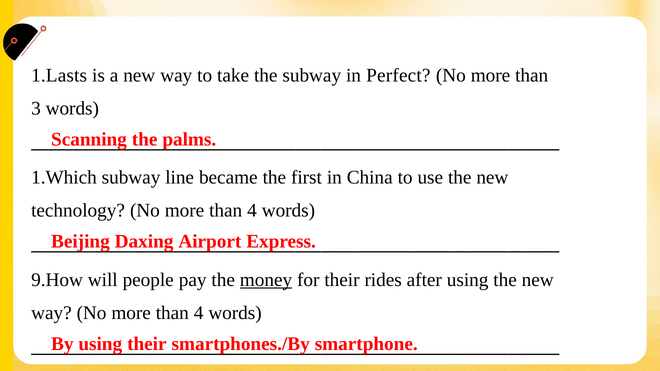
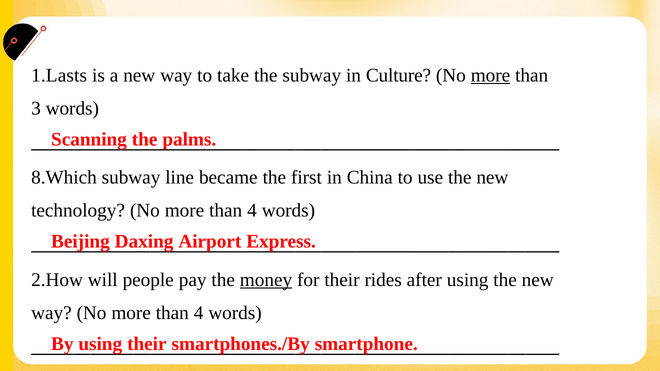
Perfect: Perfect -> Culture (399, 75)
more underline: none -> present (491, 75)
1.Which: 1.Which -> 8.Which (64, 177)
9.How: 9.How -> 2.How (57, 280)
